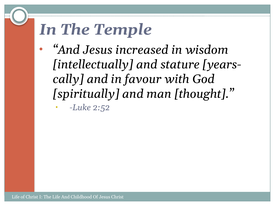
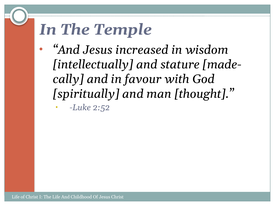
years-: years- -> made- (222, 65)
